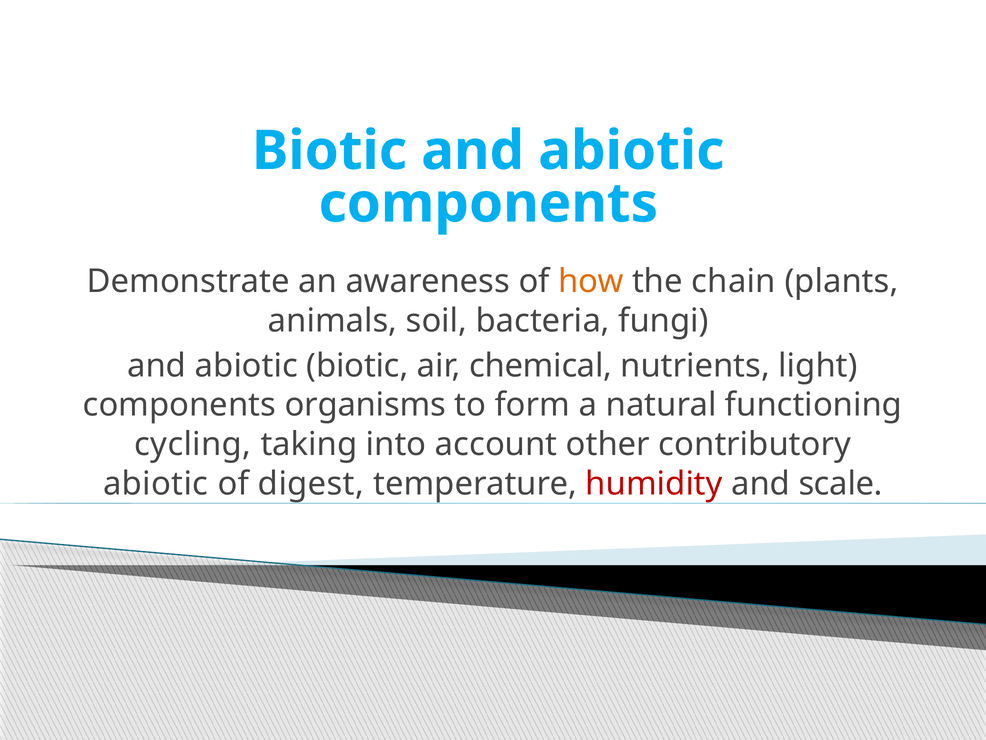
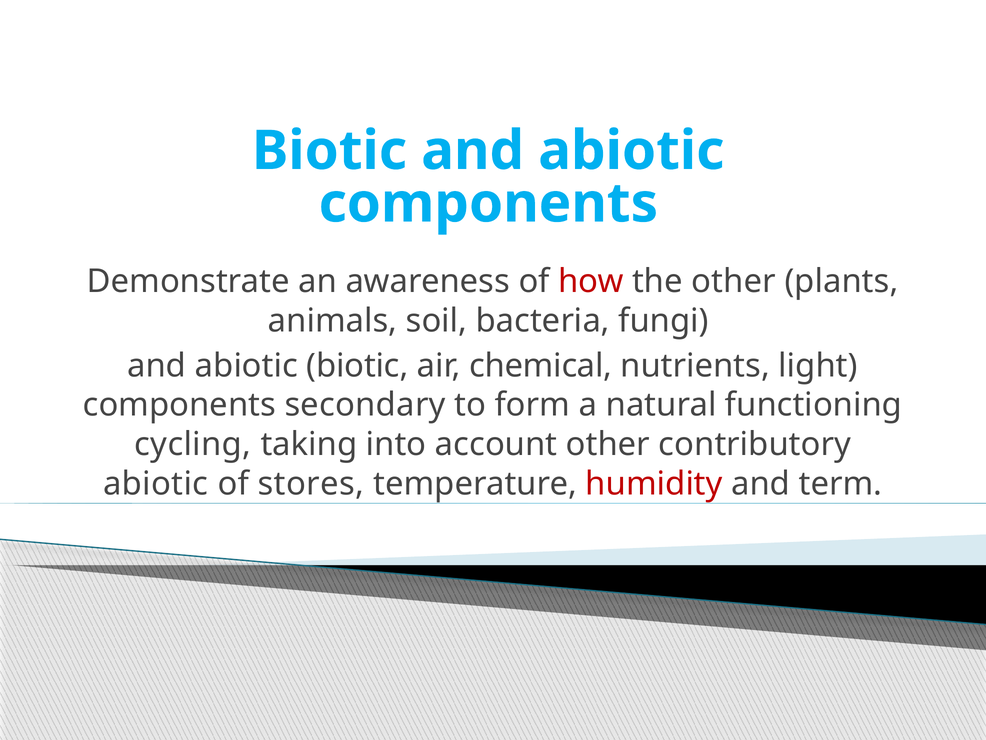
how colour: orange -> red (591, 281)
the chain: chain -> other (734, 281)
organisms: organisms -> secondary (365, 405)
digest: digest -> stores (311, 484)
scale: scale -> term (840, 484)
